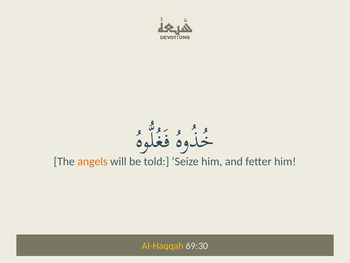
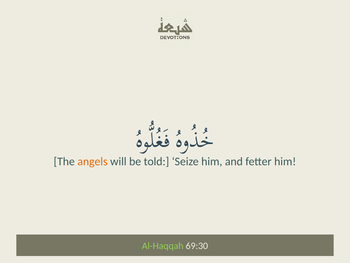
Al-Haqqah colour: yellow -> light green (163, 245)
